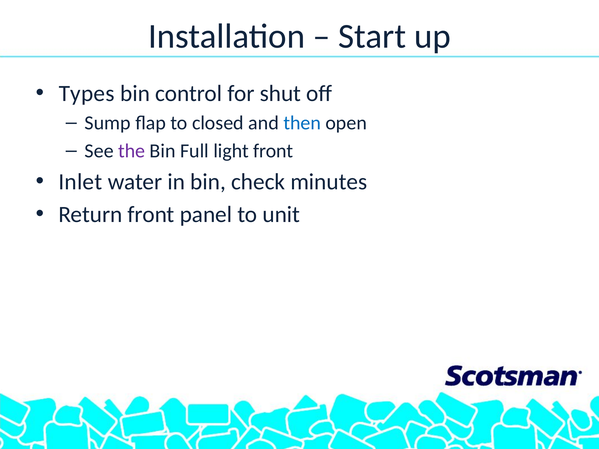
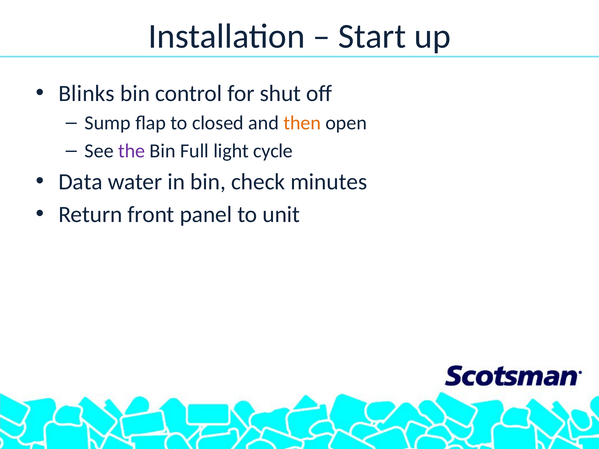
Types: Types -> Blinks (87, 93)
then colour: blue -> orange (302, 123)
light front: front -> cycle (273, 151)
Inlet: Inlet -> Data (80, 182)
